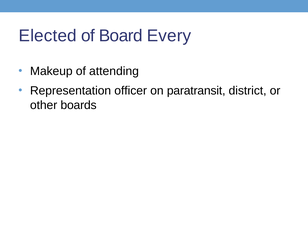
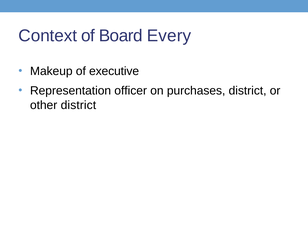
Elected: Elected -> Context (48, 36)
attending: attending -> executive (114, 71)
paratransit: paratransit -> purchases (196, 91)
other boards: boards -> district (78, 105)
